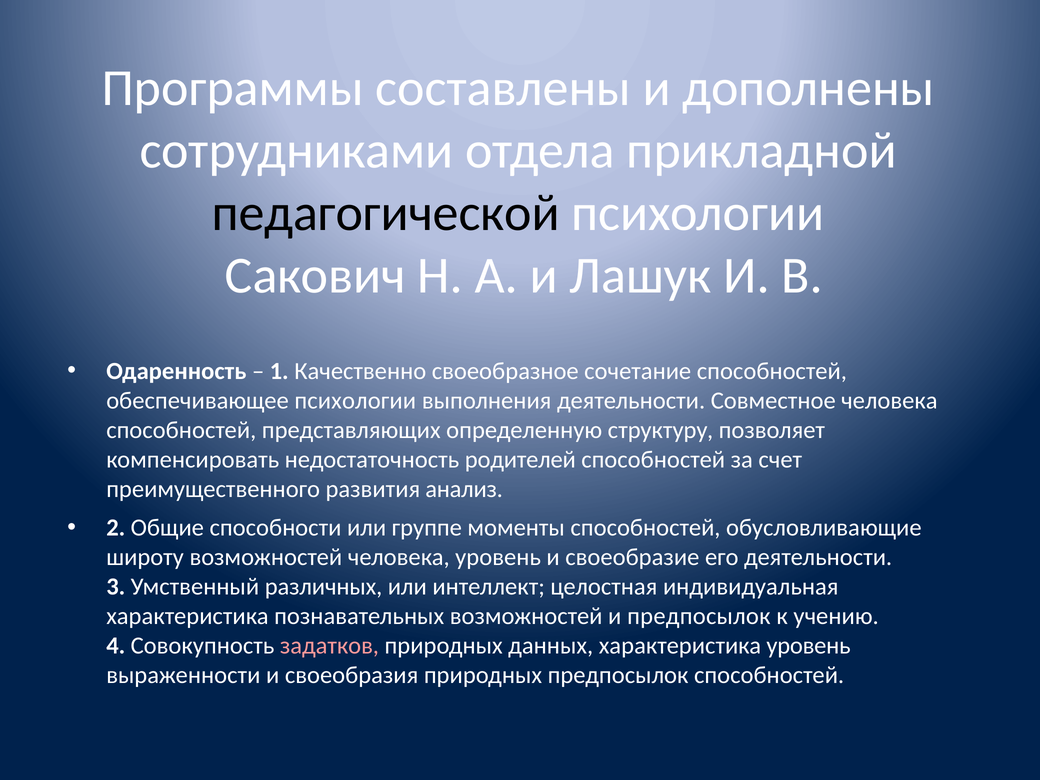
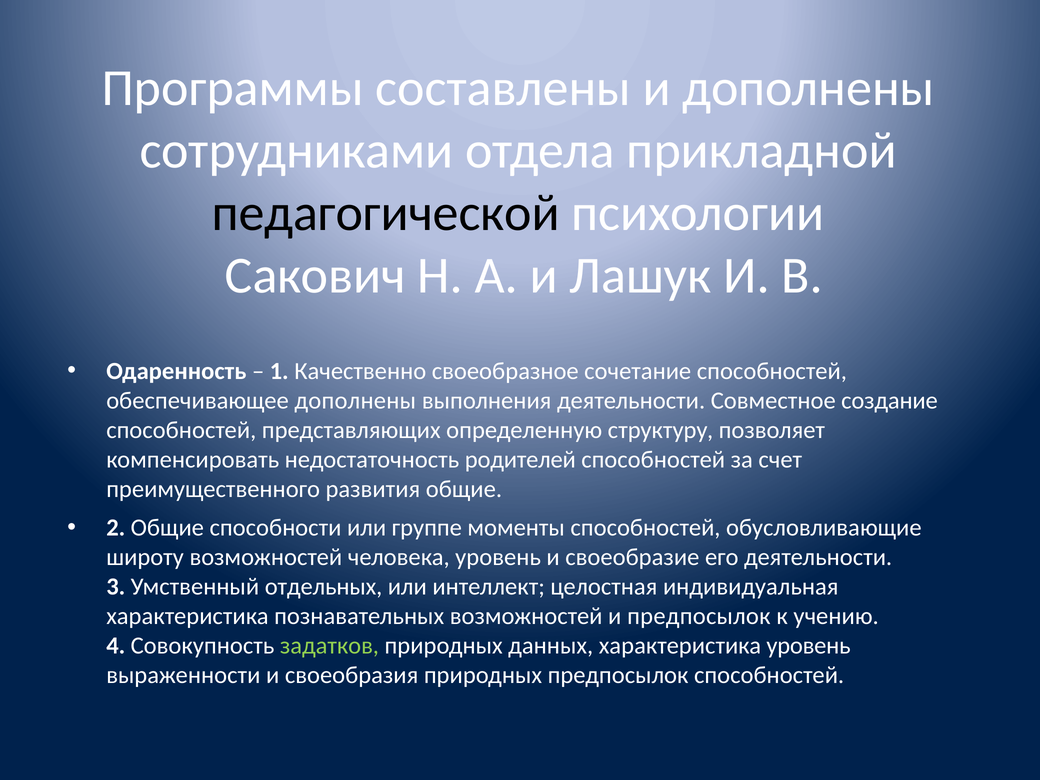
обеспечивающее психологии: психологии -> дополнены (355, 401)
Совместное человека: человека -> создание (890, 401)
развития анализ: анализ -> общие (464, 489)
различных: различных -> отдельных (324, 587)
задатков colour: pink -> light green (329, 646)
